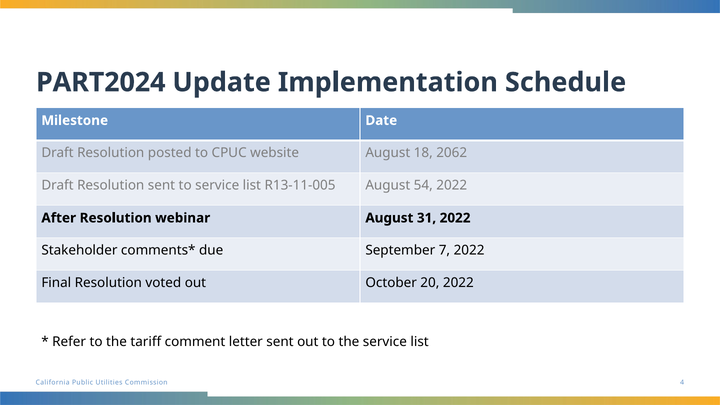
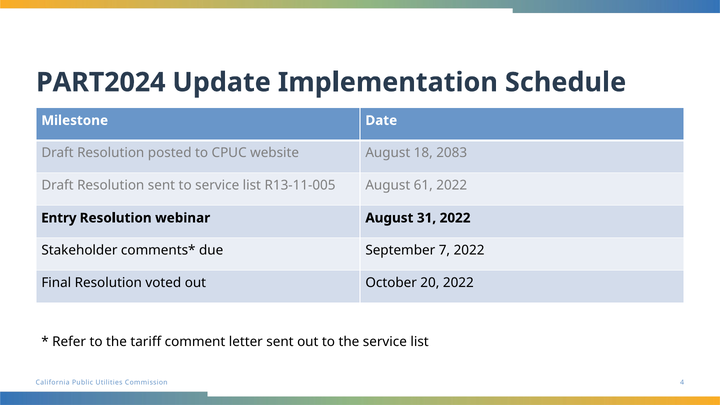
2062: 2062 -> 2083 (452, 153)
54: 54 -> 61 (423, 185)
After: After -> Entry (59, 218)
